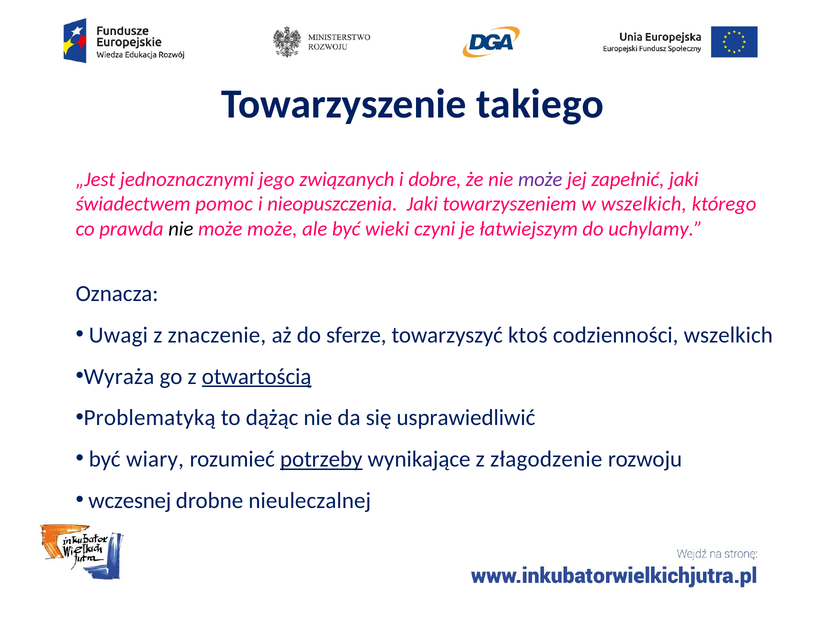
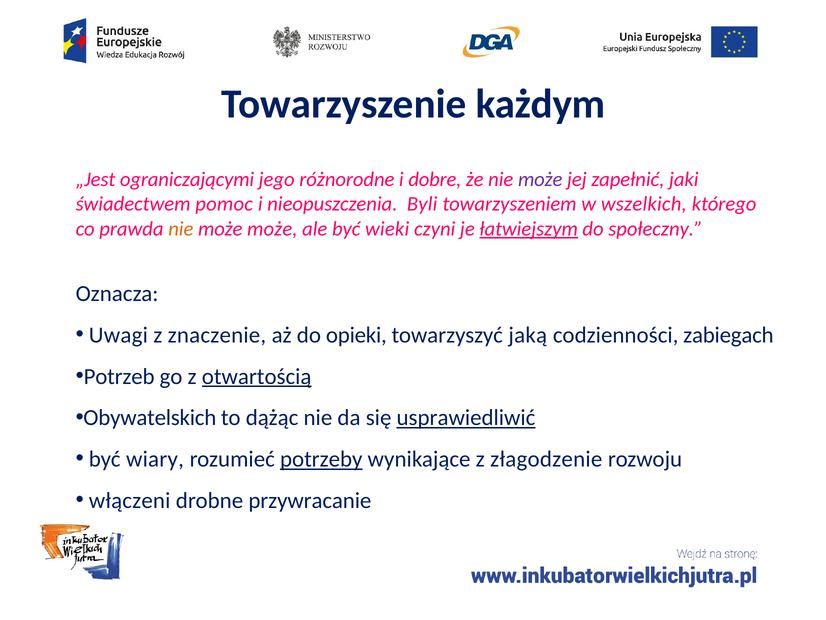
takiego: takiego -> każdym (540, 104)
jednoznacznymi: jednoznacznymi -> ograniczającymi (187, 179)
związanych: związanych -> różnorodne (347, 179)
nieopuszczenia Jaki: Jaki -> Byli (422, 204)
nie colour: black -> orange (181, 229)
łatwiejszym underline: none -> present (529, 229)
uchylamy: uchylamy -> społeczny (655, 229)
sferze: sferze -> opieki (356, 335)
ktoś: ktoś -> jaką (528, 335)
codzienności wszelkich: wszelkich -> zabiegach (728, 335)
Wyraża: Wyraża -> Potrzeb (119, 376)
Problematyką: Problematyką -> Obywatelskich (150, 418)
usprawiedliwić underline: none -> present (466, 418)
wczesnej: wczesnej -> włączeni (130, 500)
nieuleczalnej: nieuleczalnej -> przywracanie (310, 500)
